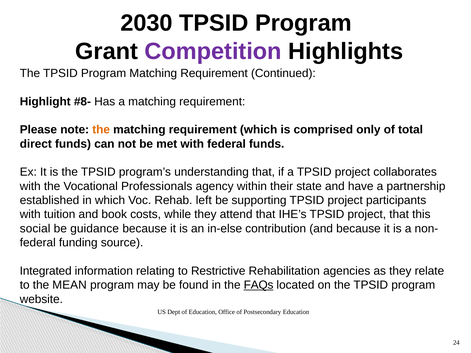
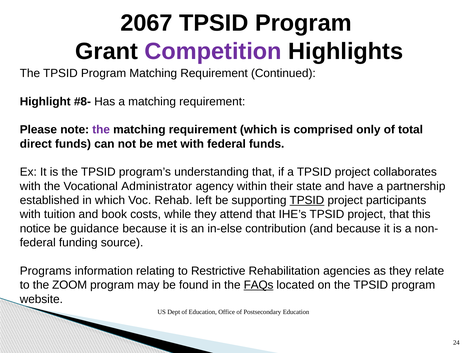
2030: 2030 -> 2067 (147, 23)
the colour: orange -> purple (101, 130)
Professionals: Professionals -> Administrator (157, 186)
TPSID underline: none -> present (307, 200)
social: social -> notice (35, 229)
Integrated: Integrated -> Programs (46, 271)
MEAN: MEAN -> ZOOM (70, 285)
